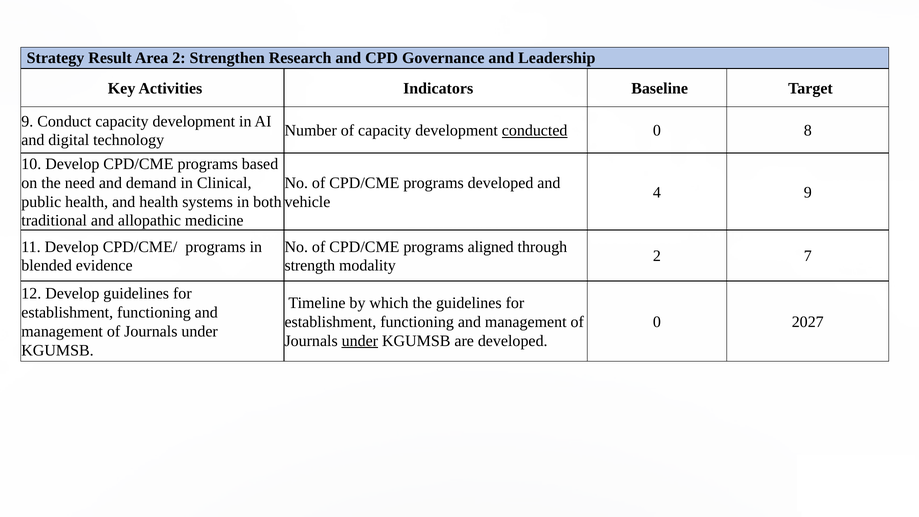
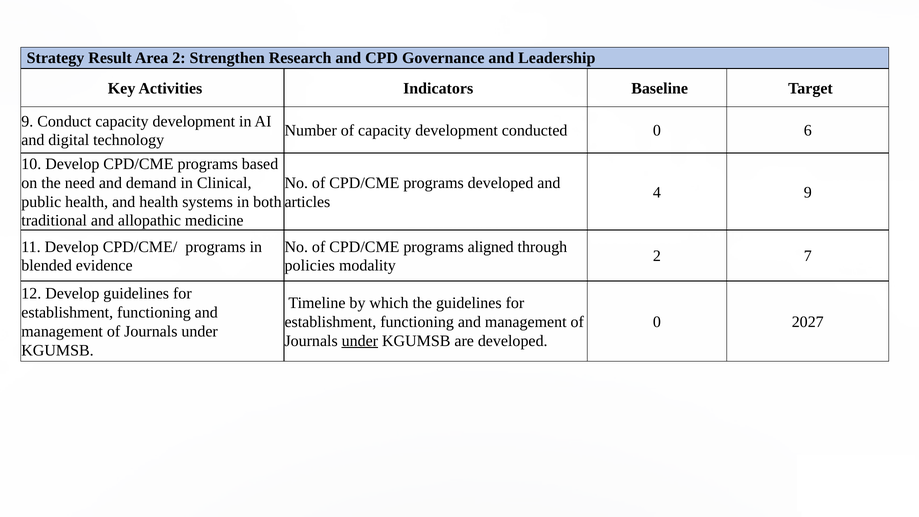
conducted underline: present -> none (535, 131)
8: 8 -> 6 (808, 131)
vehicle: vehicle -> articles (307, 202)
strength: strength -> policies (310, 266)
